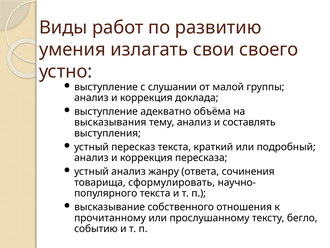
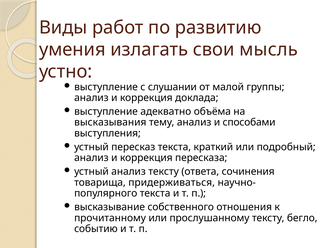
своего: своего -> мысль (269, 49)
составлять: составлять -> способами (249, 122)
анализ жанру: жанру -> тексту (164, 171)
сформулировать: сформулировать -> придерживаться (172, 182)
